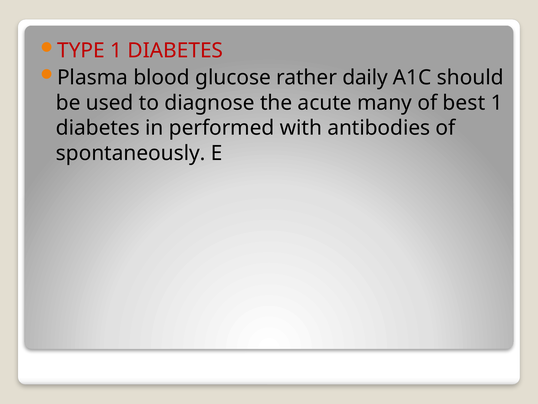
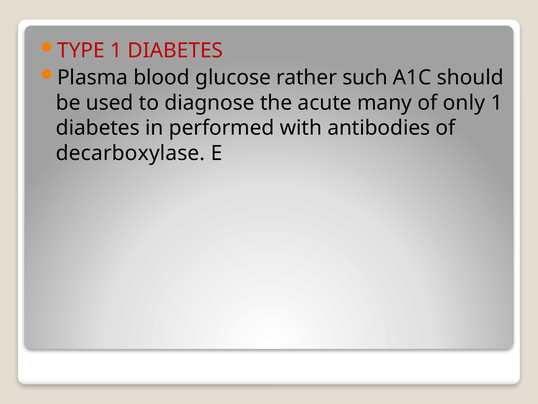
daily: daily -> such (365, 78)
best: best -> only (464, 103)
spontaneously: spontaneously -> decarboxylase (131, 153)
